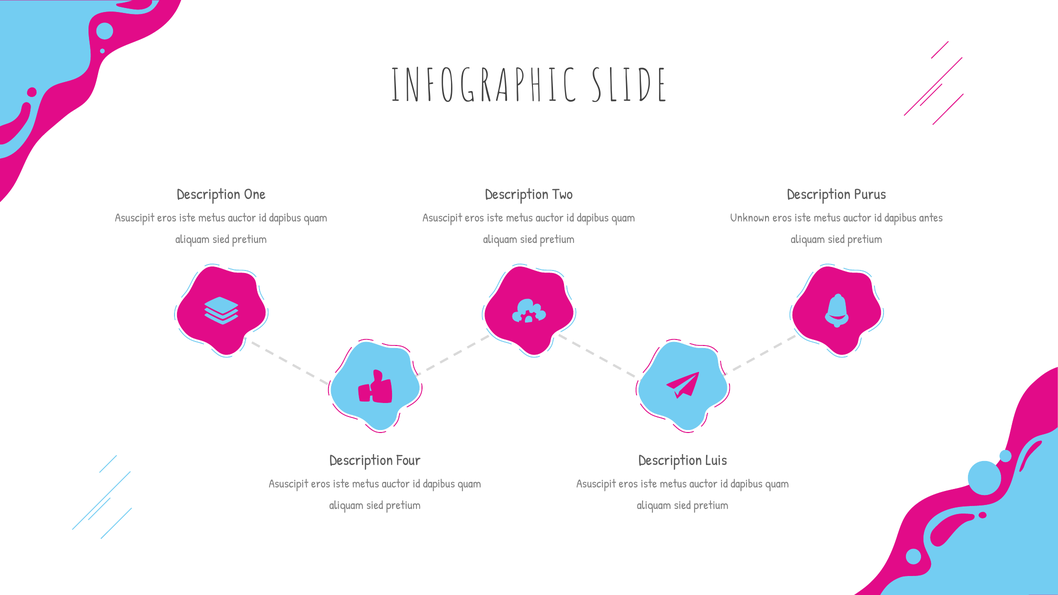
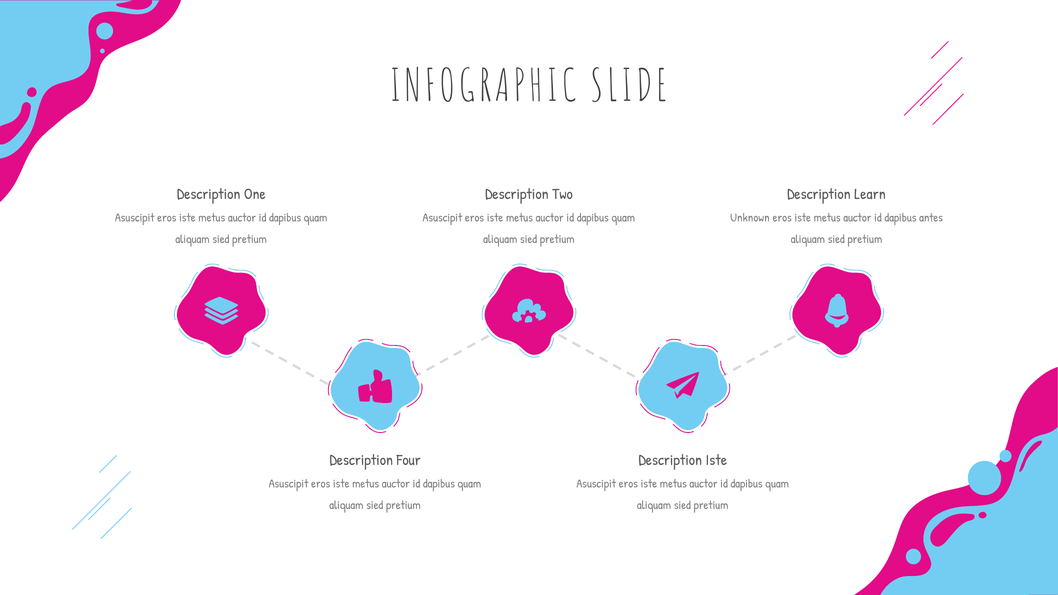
Purus: Purus -> Learn (870, 194)
Description Luis: Luis -> Iste (716, 460)
